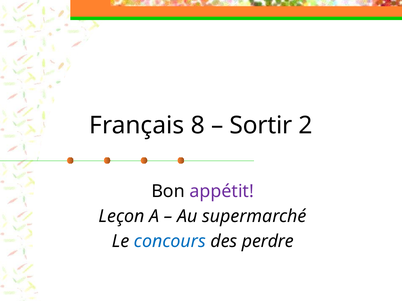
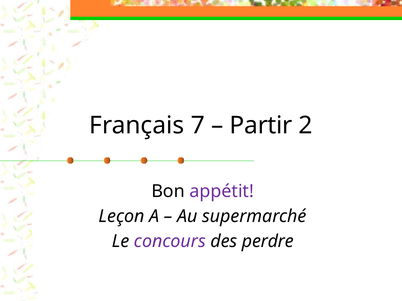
8: 8 -> 7 (198, 126)
Sortir: Sortir -> Partir (261, 126)
concours colour: blue -> purple (170, 242)
